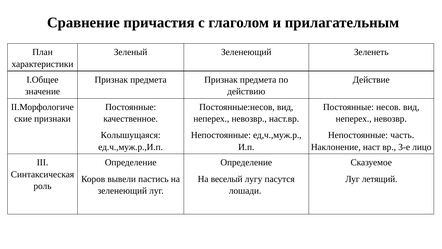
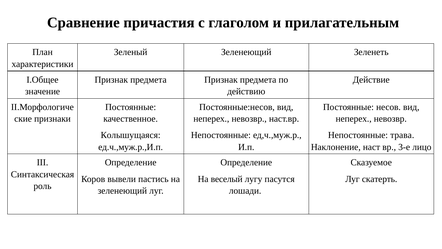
часть: часть -> трава (402, 135)
летящий: летящий -> скатерть (380, 179)
